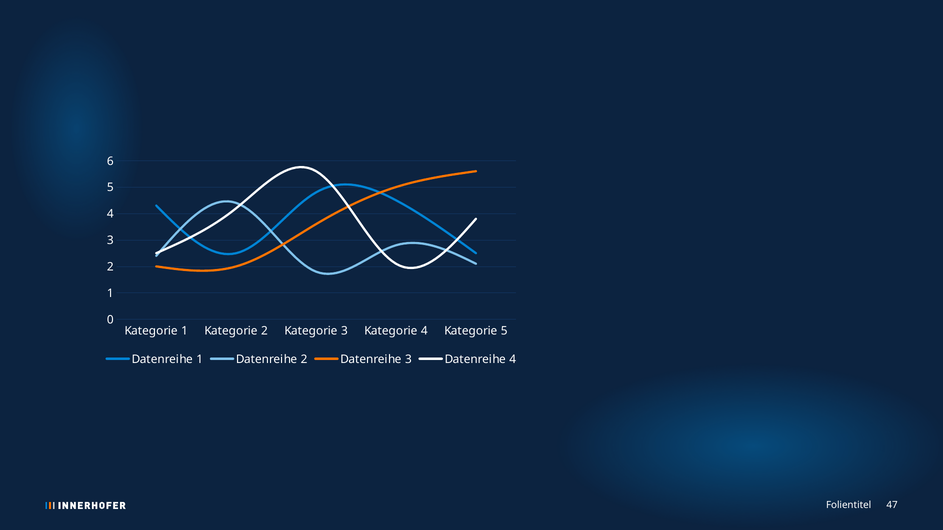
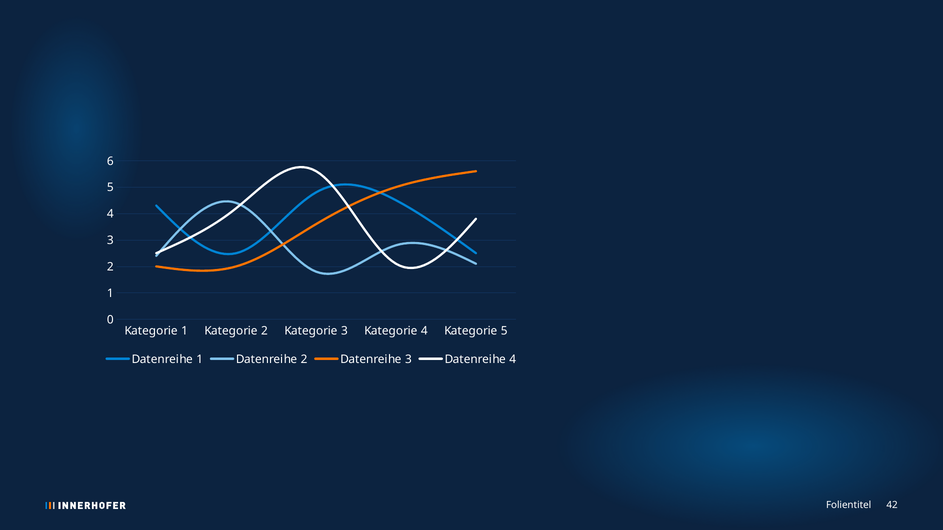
47: 47 -> 42 (892, 506)
